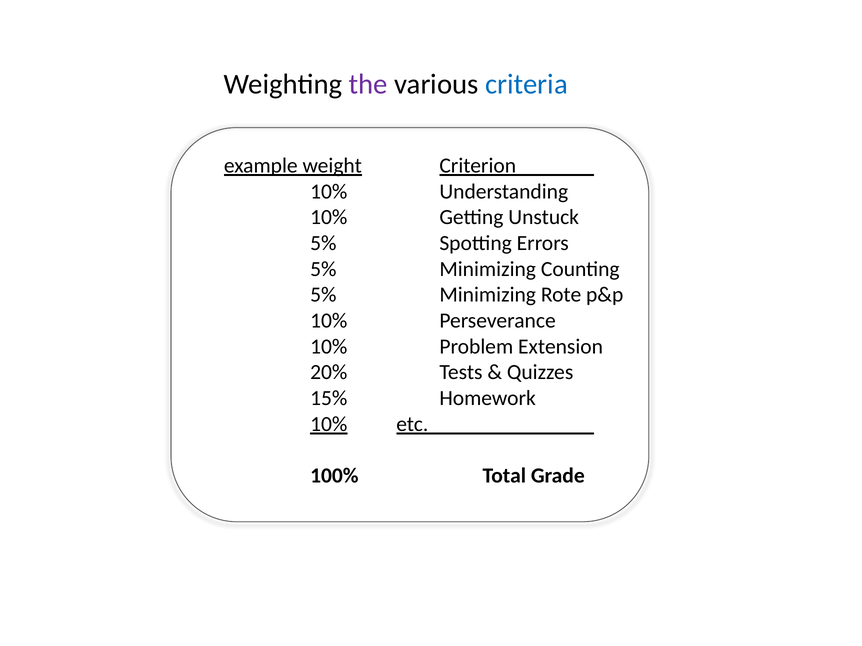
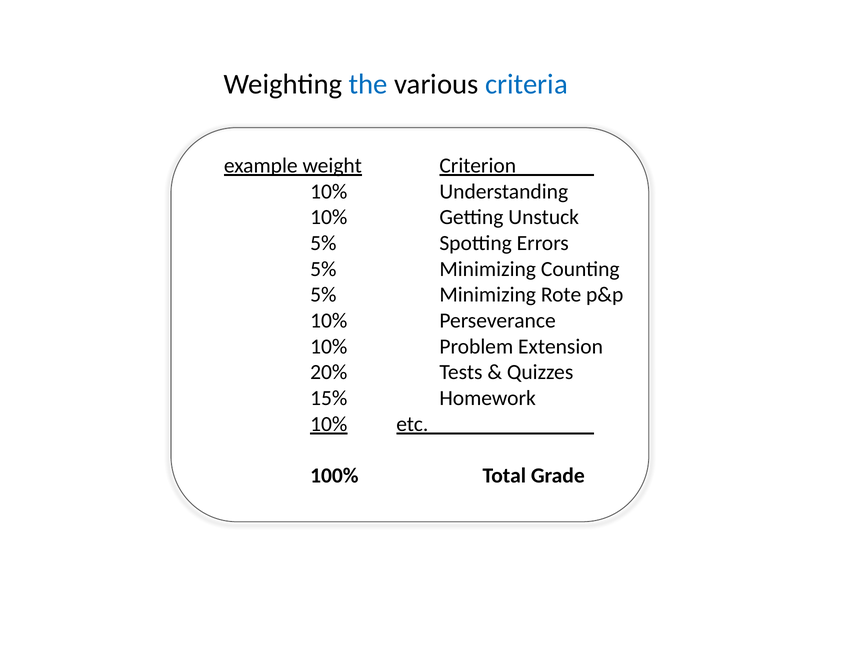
the colour: purple -> blue (368, 84)
